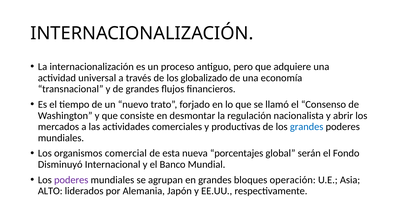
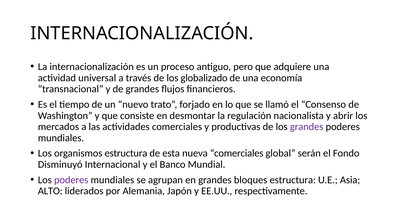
grandes colour: blue -> purple (307, 127)
organismos comercial: comercial -> estructura (126, 154)
nueva porcentajes: porcentajes -> comerciales (237, 154)
bloques operación: operación -> estructura (293, 180)
